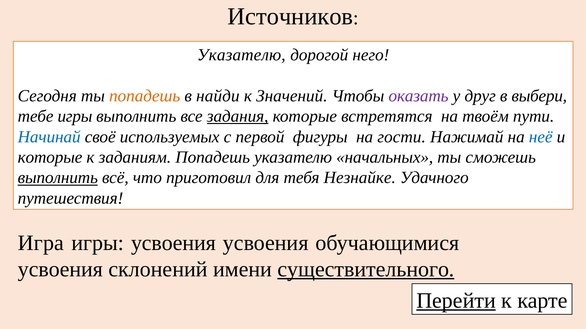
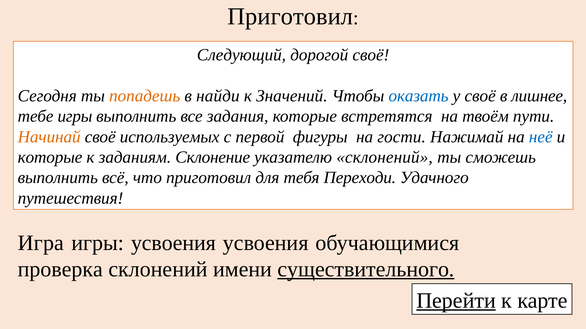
Источников: Источников -> Приготовил (290, 17)
Указателю: Указателю -> Следующий (241, 55)
дорогой него: него -> своё (371, 55)
оказать colour: purple -> blue (419, 96)
у друг: друг -> своё (480, 96)
выбери: выбери -> лишнее (539, 96)
задания underline: present -> none (238, 116)
Начинай colour: blue -> orange (49, 137)
заданиям Попадешь: Попадешь -> Склонение (213, 158)
указателю начальных: начальных -> склонений (385, 158)
выполнить underline: present -> none (58, 178)
Незнайке: Незнайке -> Переходи (360, 178)
усвоения: усвоения -> проверка (60, 270)
